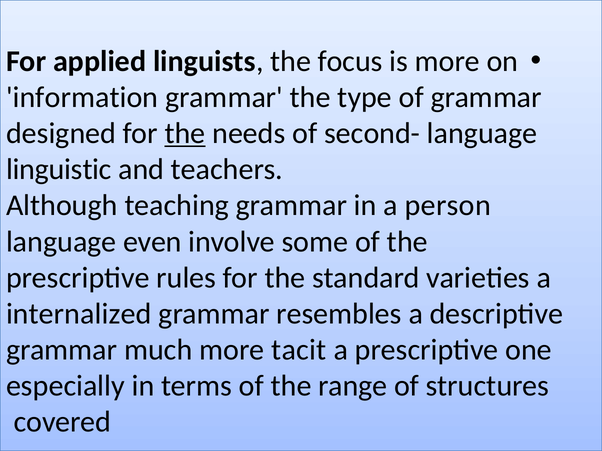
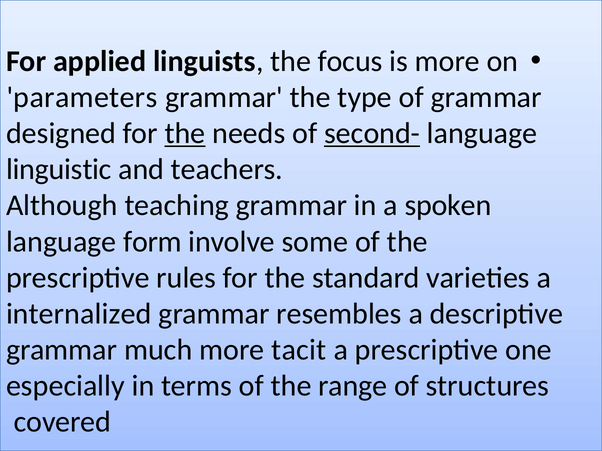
information: information -> parameters (82, 97)
second- underline: none -> present (372, 134)
person: person -> spoken (448, 206)
even: even -> form (153, 242)
